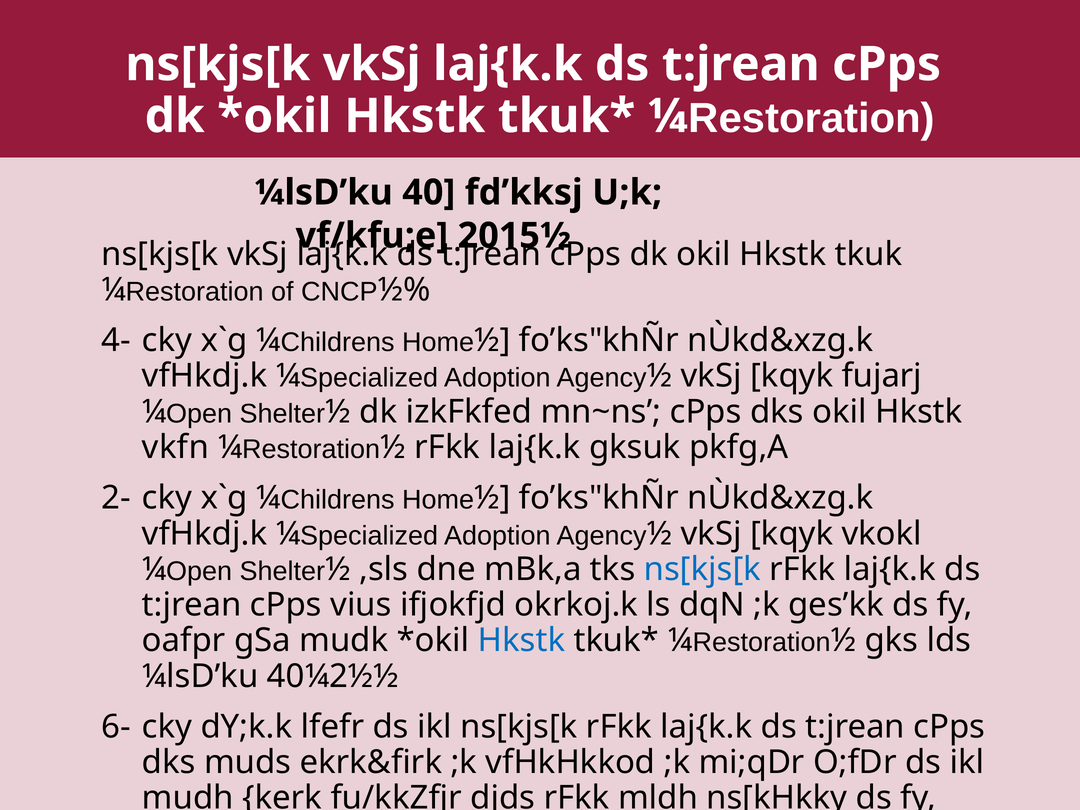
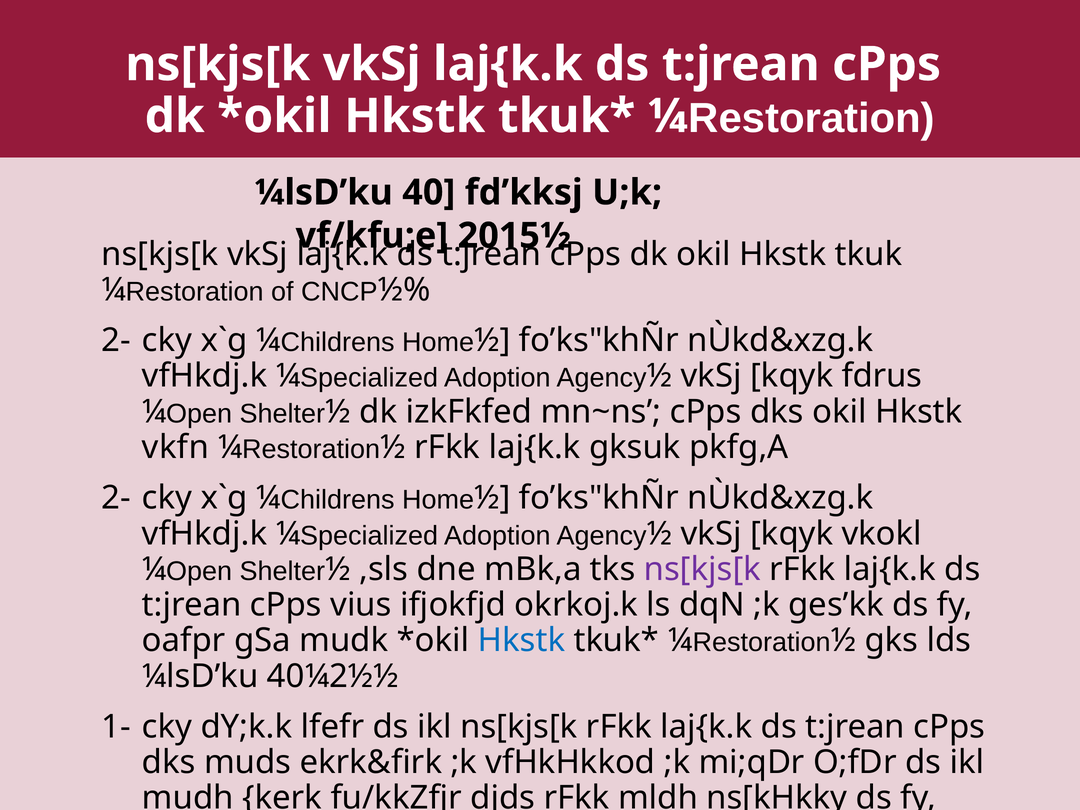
4-: 4- -> 2- (116, 340)
fujarj: fujarj -> fdrus (882, 376)
ns[kjs[k colour: blue -> purple (702, 569)
6-: 6- -> 1- (116, 727)
